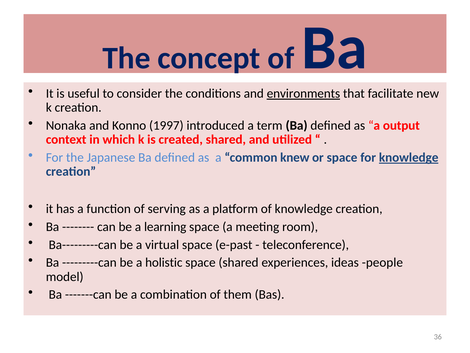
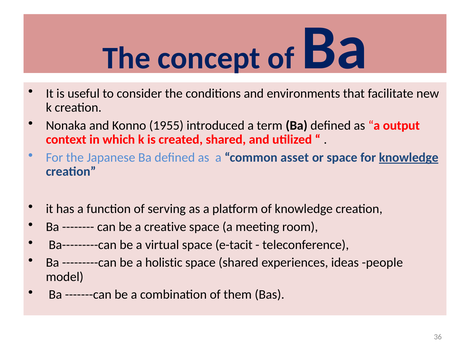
environments underline: present -> none (303, 93)
1997: 1997 -> 1955 (166, 125)
knew: knew -> asset (295, 157)
learning: learning -> creative (165, 227)
e-past: e-past -> e-tacit (234, 244)
